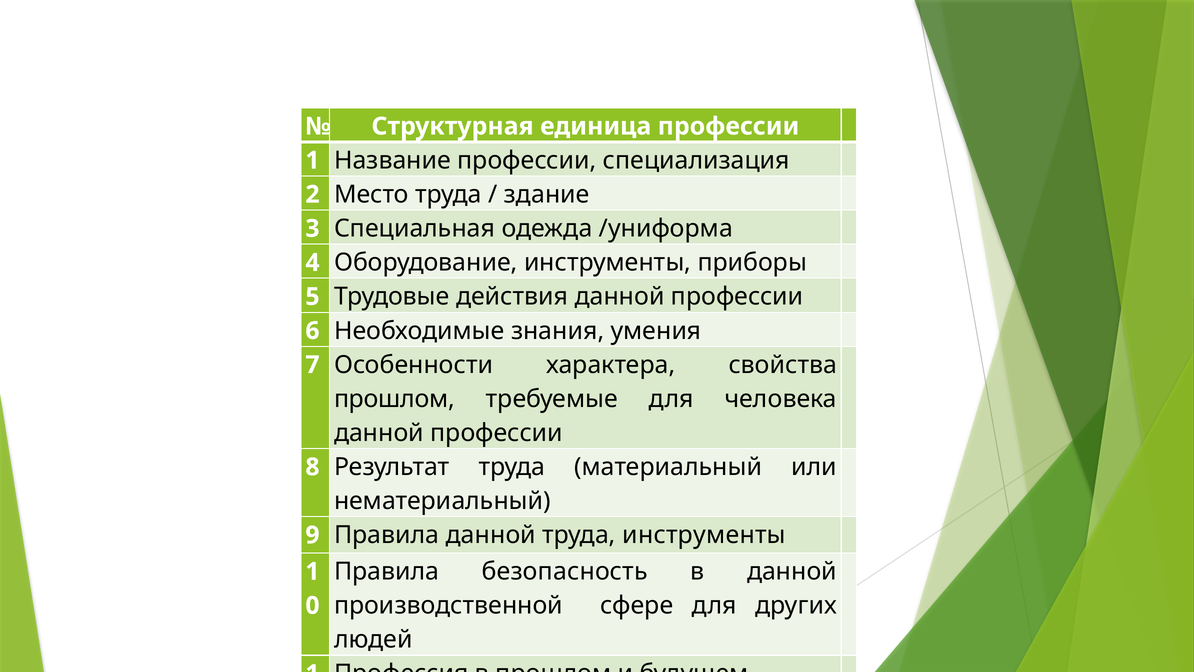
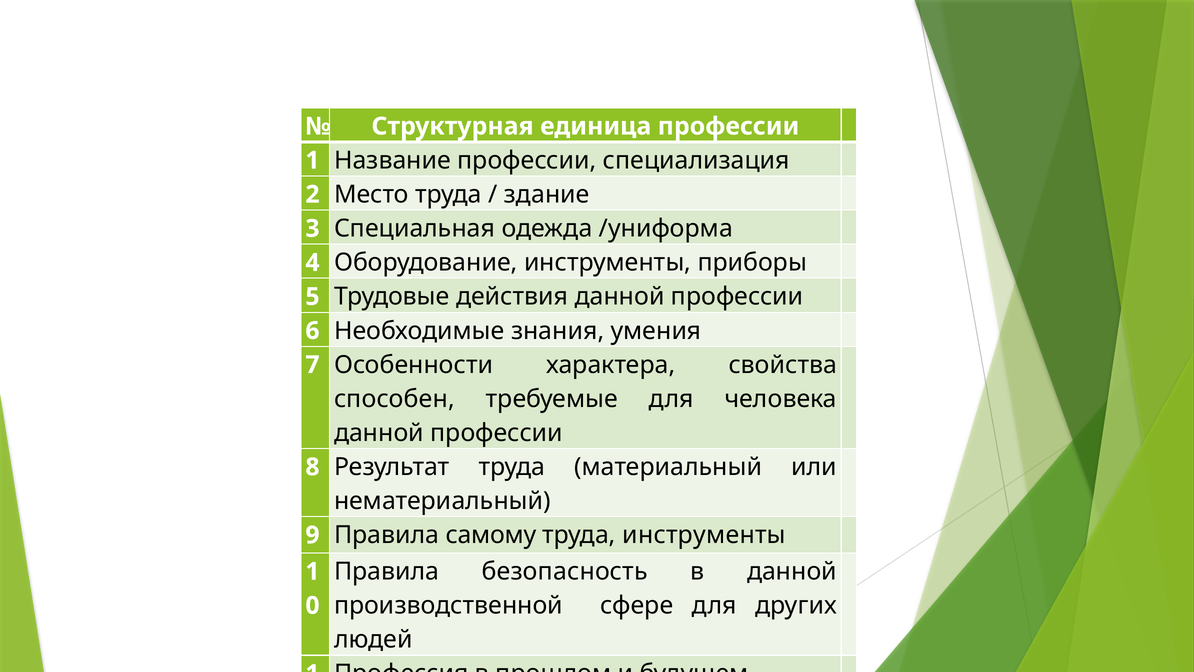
прошлом: прошлом -> способен (394, 399)
Правила данной: данной -> самому (491, 535)
